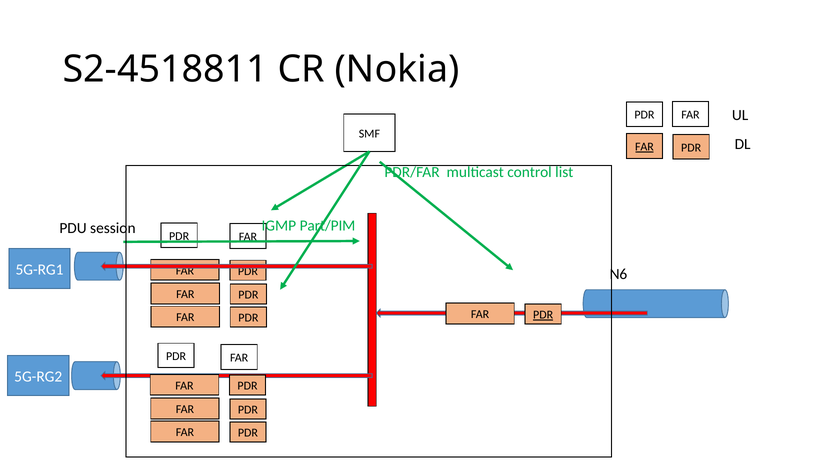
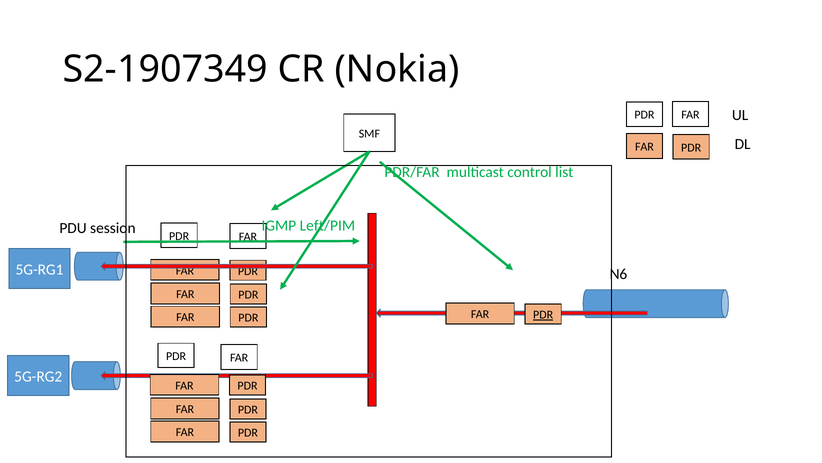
S2-4518811: S2-4518811 -> S2-1907349 (165, 69)
FAR underline: present -> none (644, 147)
Part/PIM: Part/PIM -> Left/PIM (327, 225)
